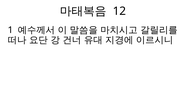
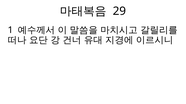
12: 12 -> 29 (119, 11)
